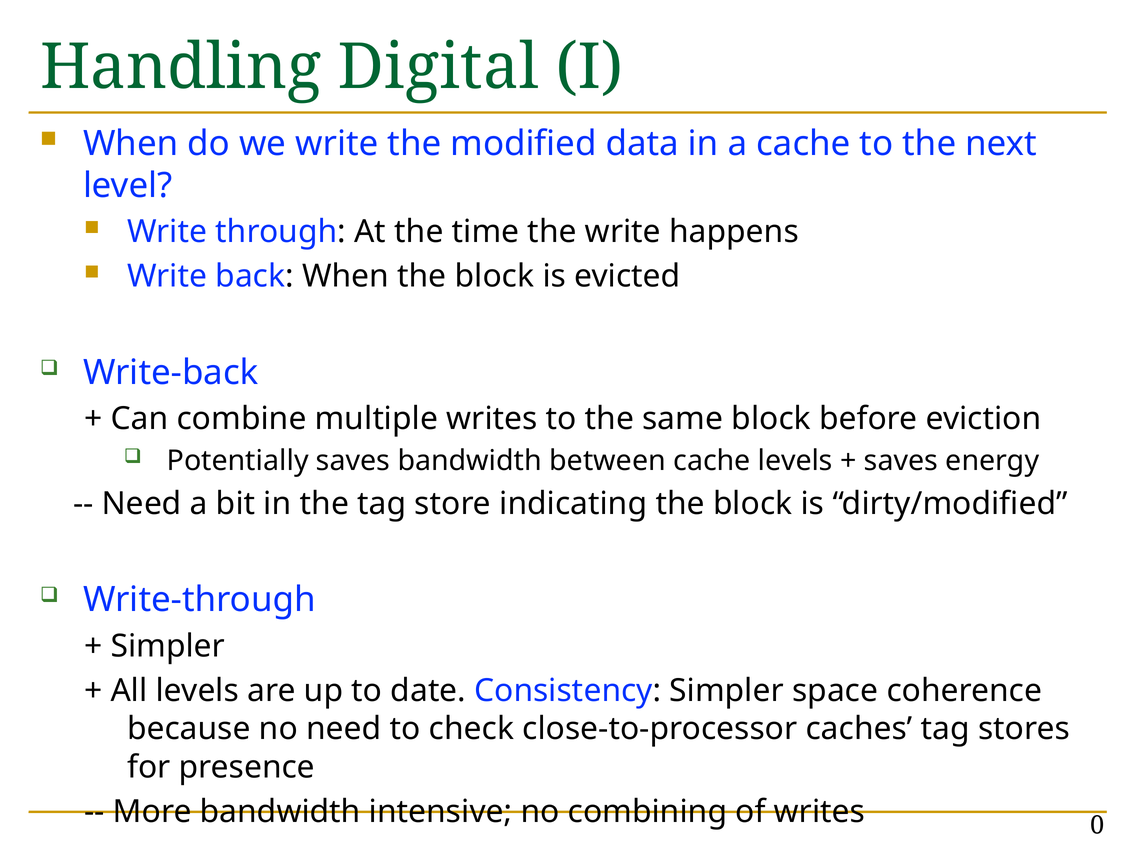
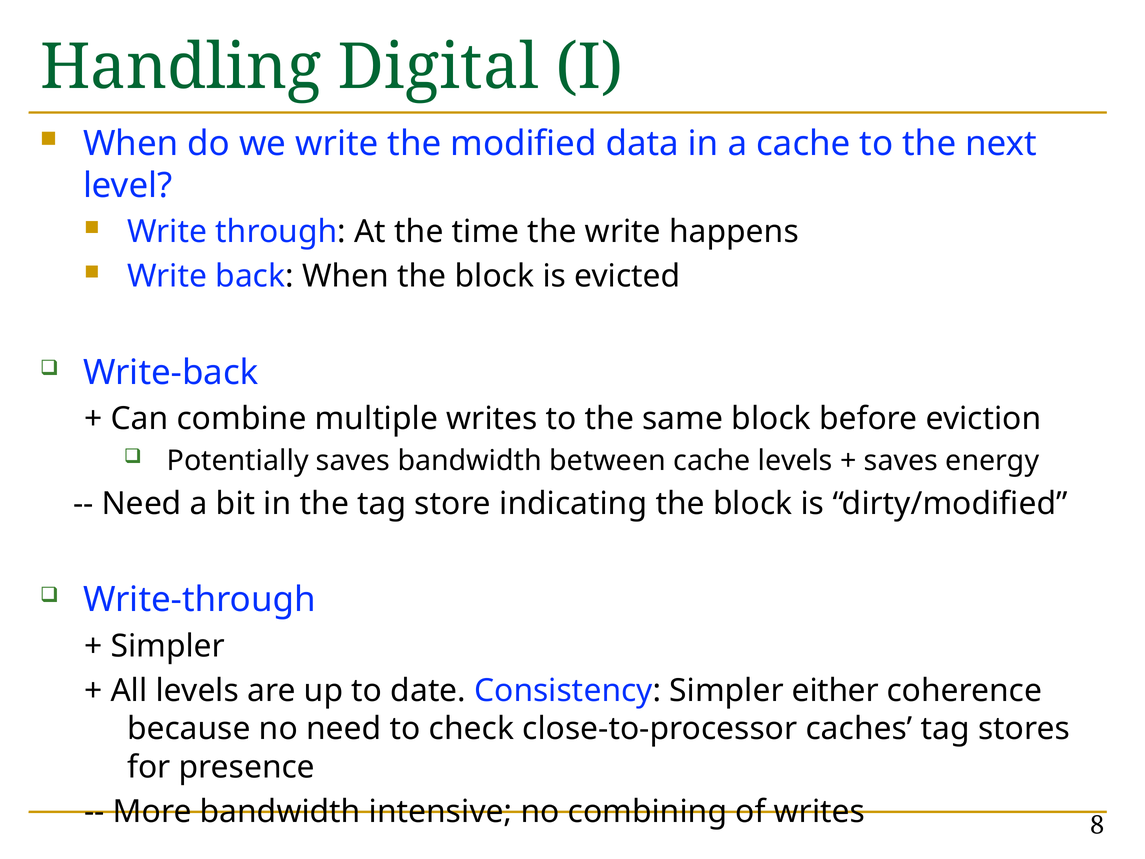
space: space -> either (835, 690)
0: 0 -> 8 (1097, 825)
